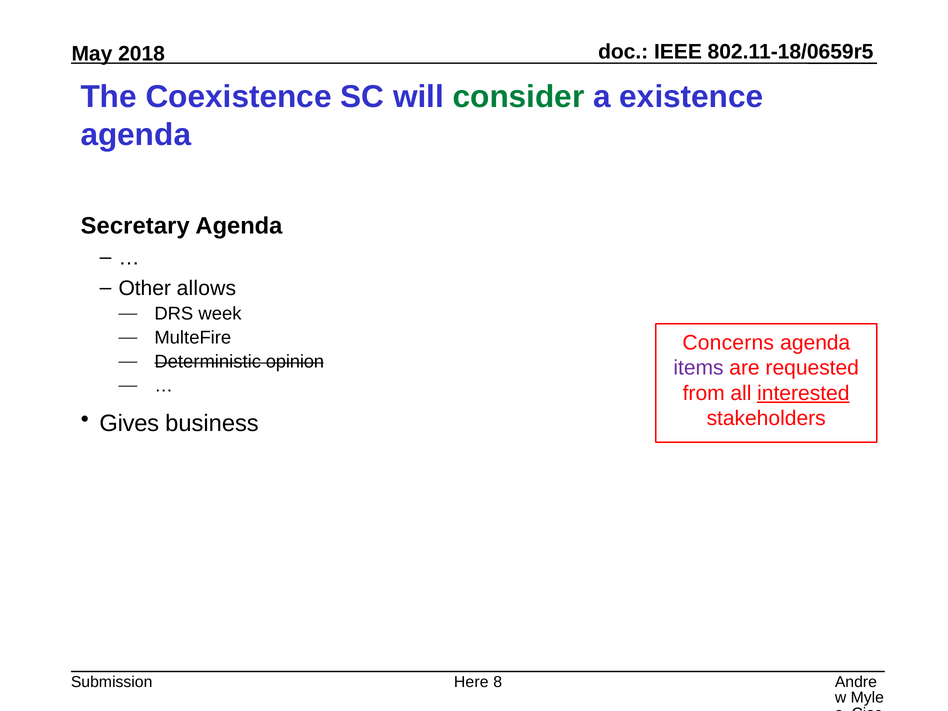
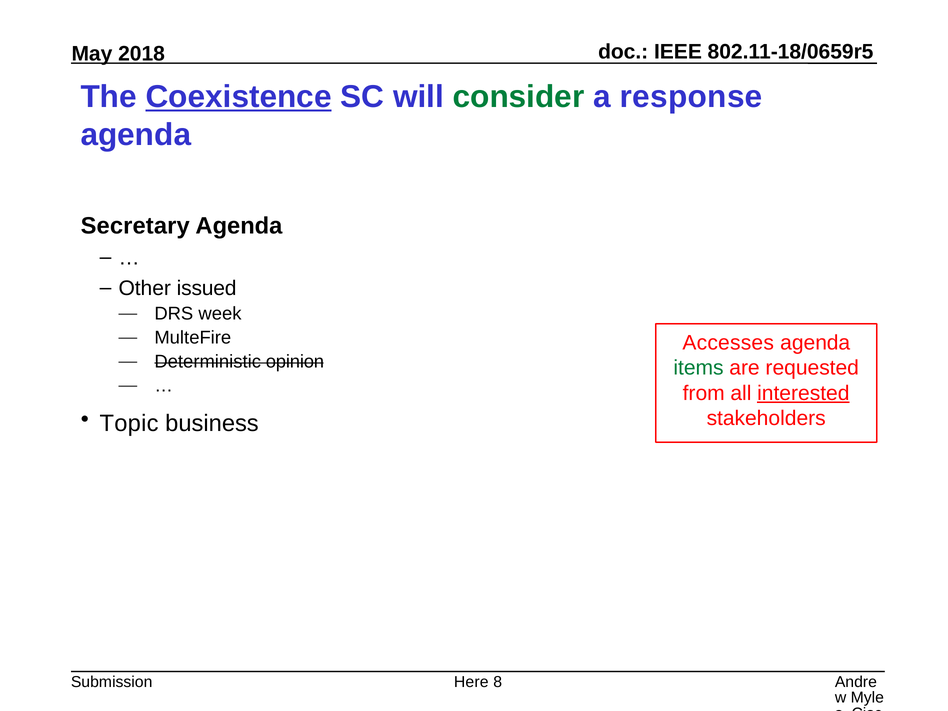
Coexistence underline: none -> present (239, 97)
existence: existence -> response (691, 97)
allows: allows -> issued (207, 289)
Concerns: Concerns -> Accesses (728, 343)
items colour: purple -> green (699, 368)
Gives: Gives -> Topic (129, 423)
